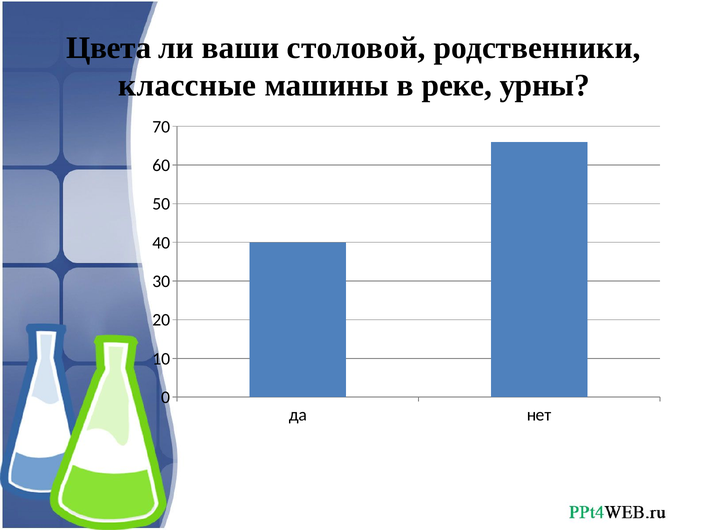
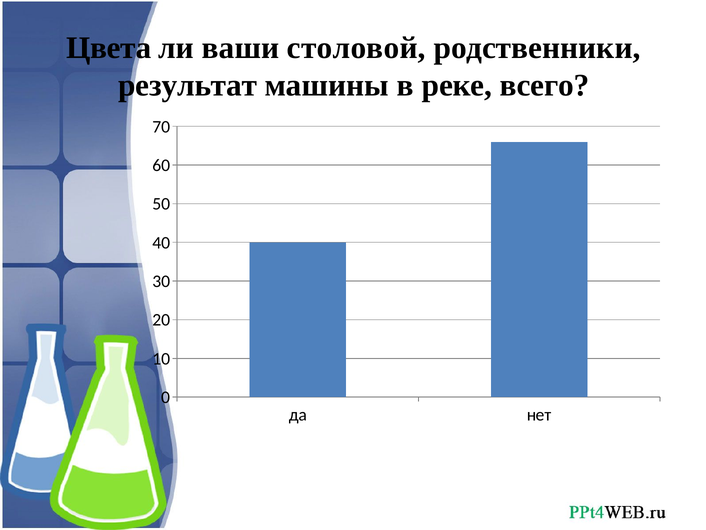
классные: классные -> результат (188, 85)
урны: урны -> всего (545, 85)
